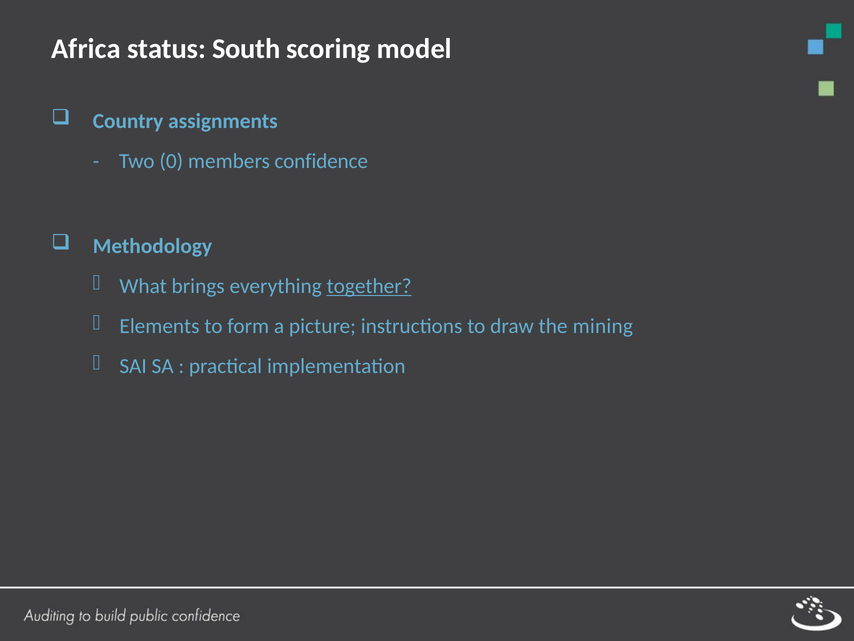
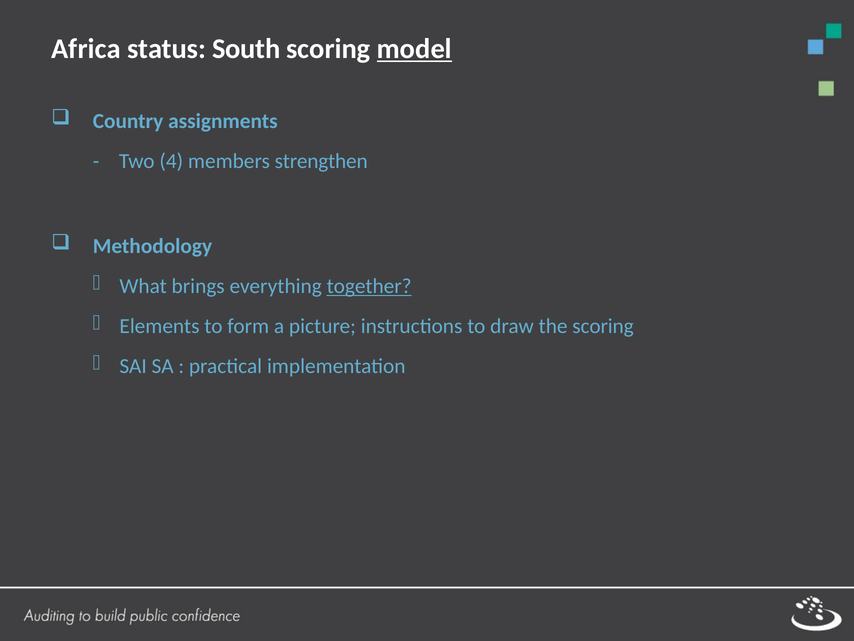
model underline: none -> present (414, 49)
0: 0 -> 4 (171, 161)
confidence: confidence -> strengthen (321, 161)
the mining: mining -> scoring (603, 326)
